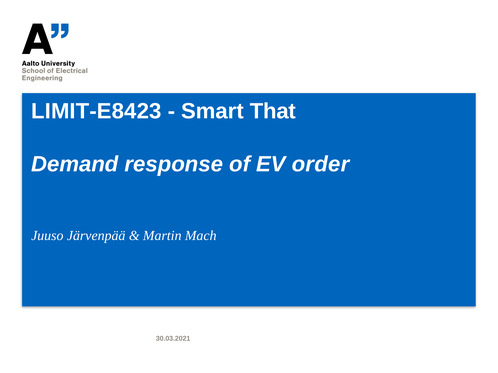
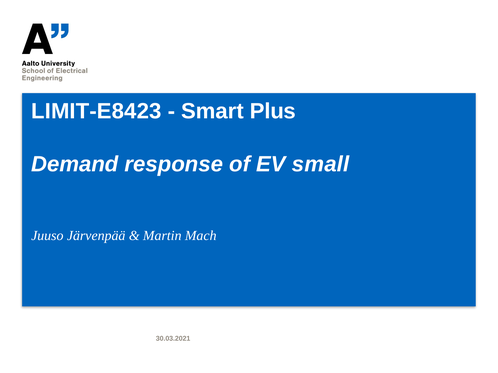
That: That -> Plus (273, 111)
order: order -> small (321, 165)
